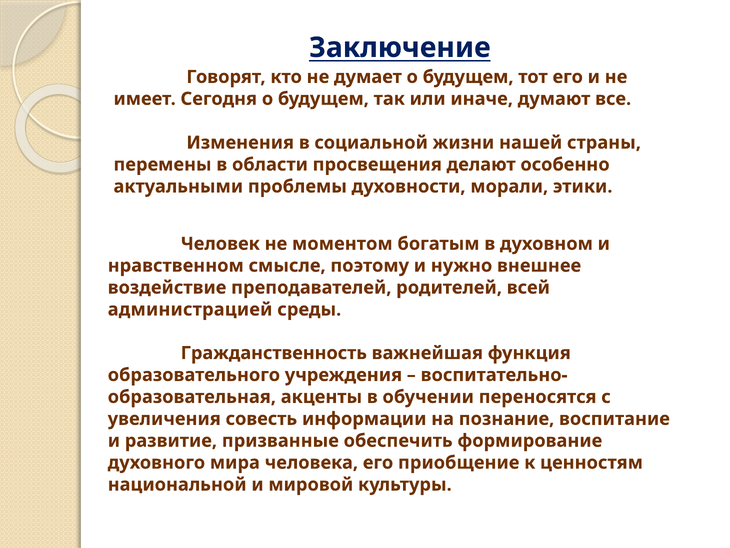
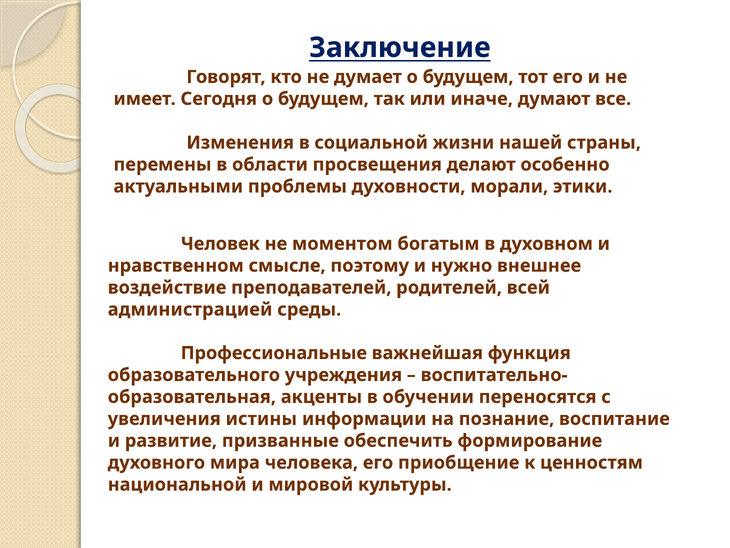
Гражданственность: Гражданственность -> Профессиональные (274, 353)
совесть: совесть -> истины (261, 418)
